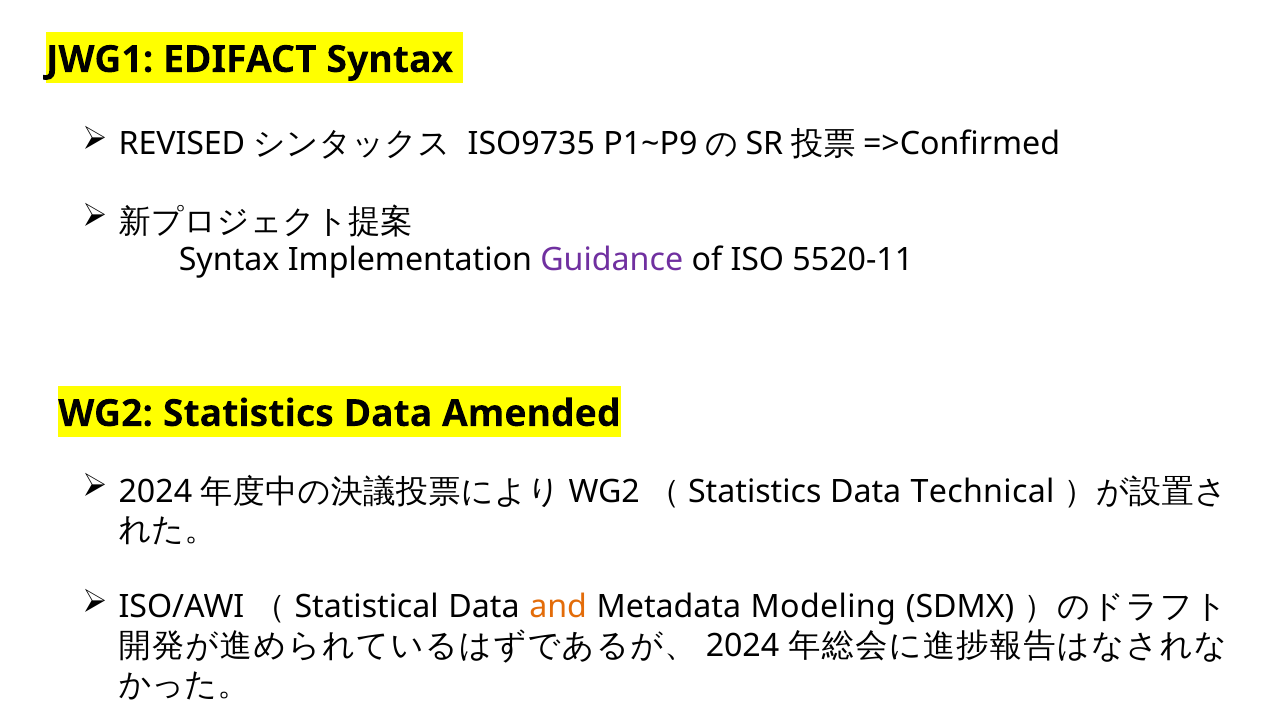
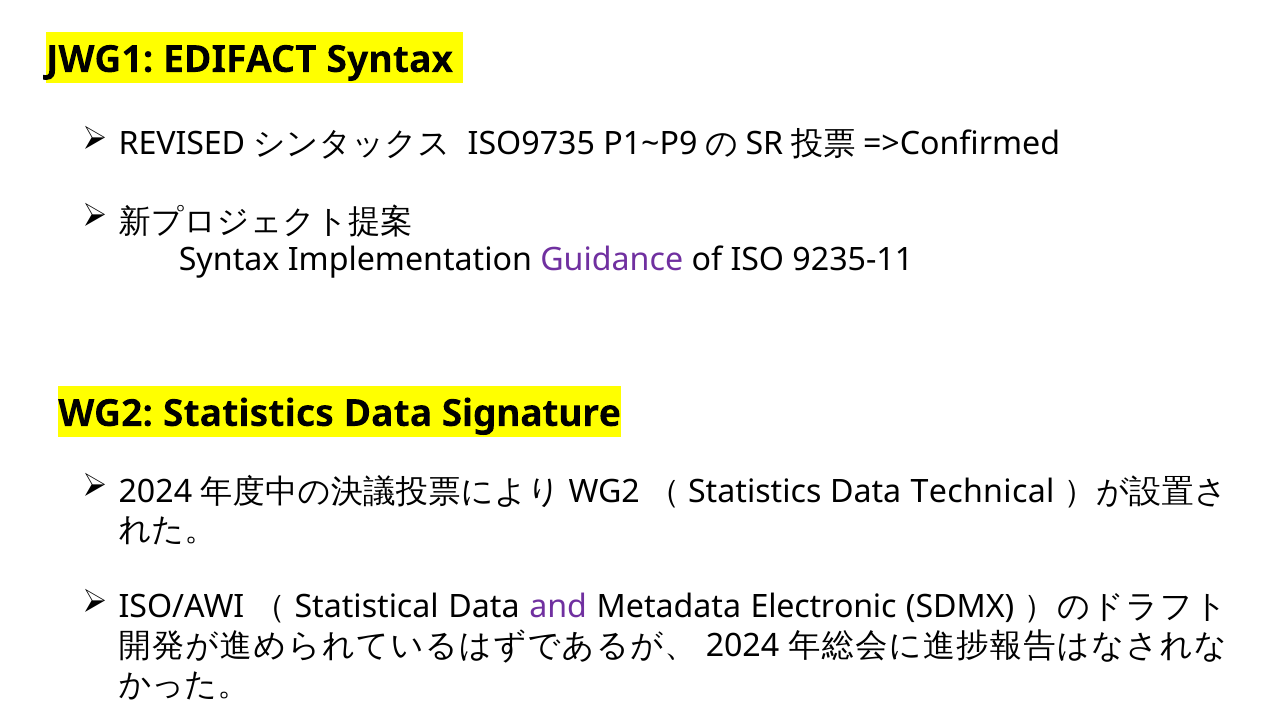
5520-11: 5520-11 -> 9235-11 (853, 260)
Amended: Amended -> Signature (531, 414)
and colour: orange -> purple (558, 607)
Modeling: Modeling -> Electronic (824, 607)
